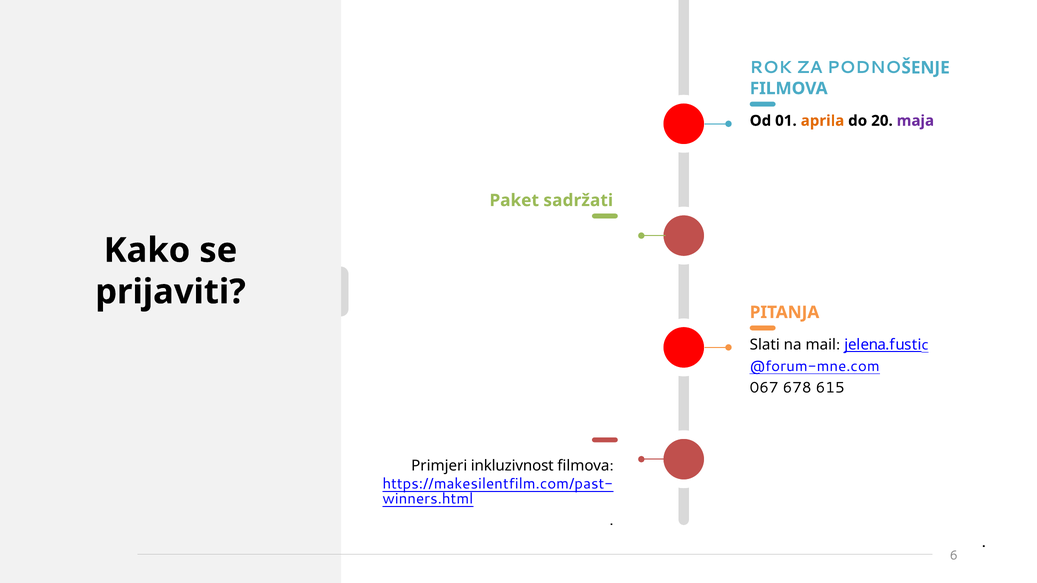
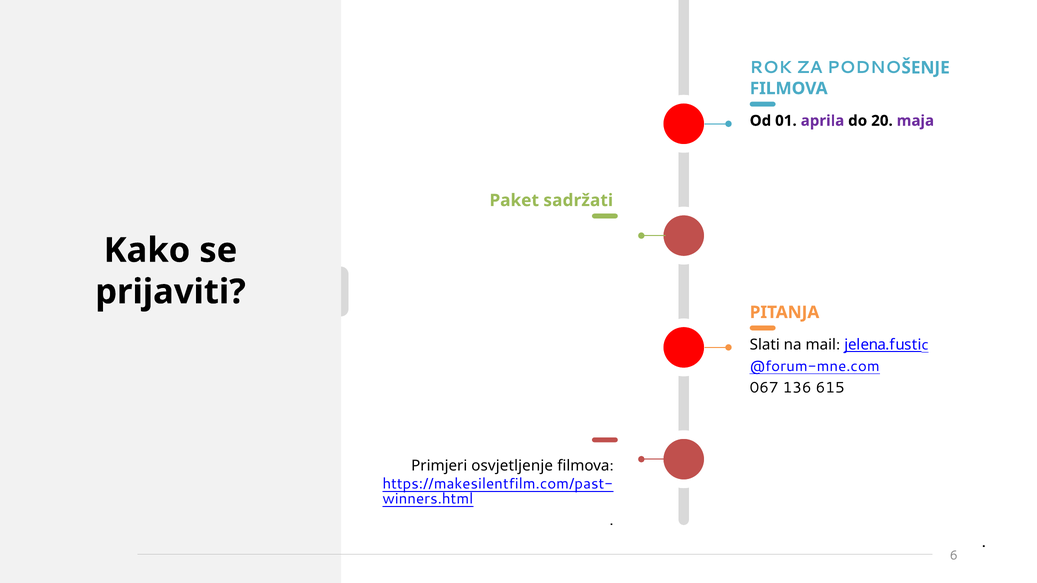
aprila colour: orange -> purple (822, 121)
678: 678 -> 136 (797, 388)
inkluzivnost: inkluzivnost -> osvjetljenje (512, 466)
